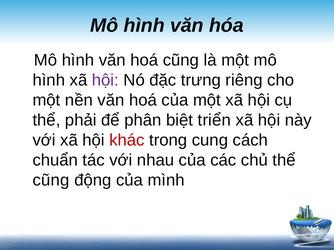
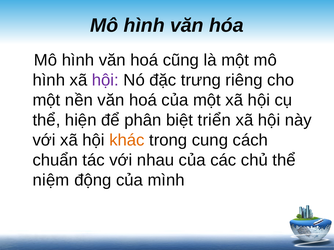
phải: phải -> hiện (81, 120)
khác colour: red -> orange (127, 140)
cũng: cũng -> niệm (51, 180)
